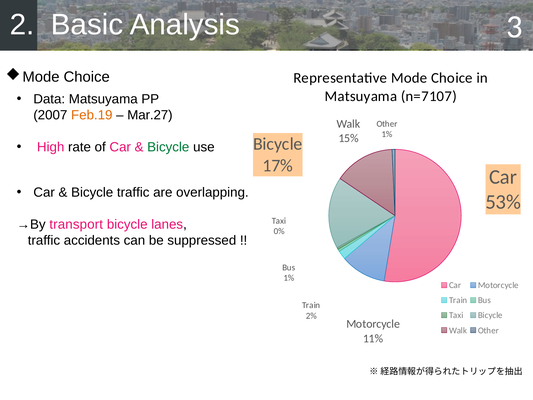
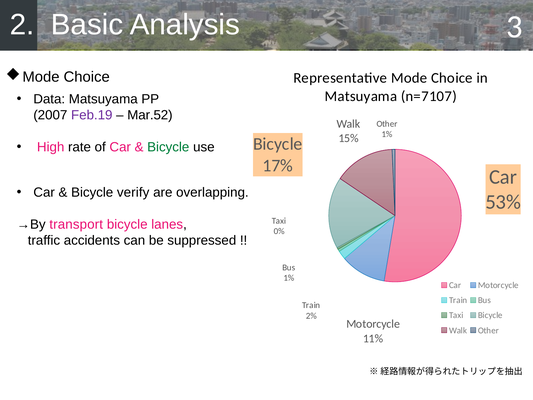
Feb.19 colour: orange -> purple (92, 115)
Mar.27: Mar.27 -> Mar.52 (150, 115)
Bicycle traffic: traffic -> verify (133, 192)
